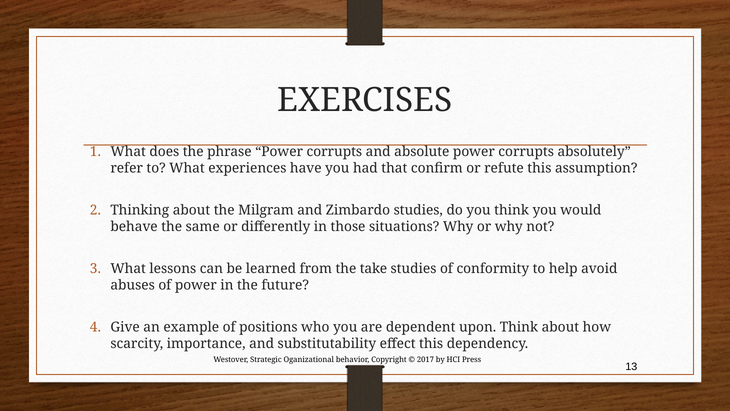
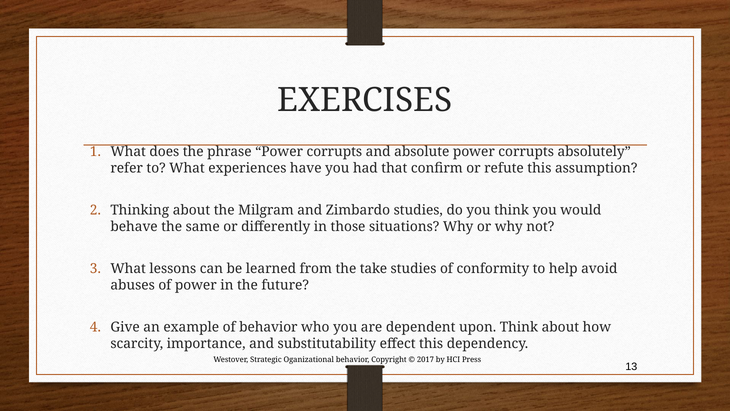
of positions: positions -> behavior (268, 327)
